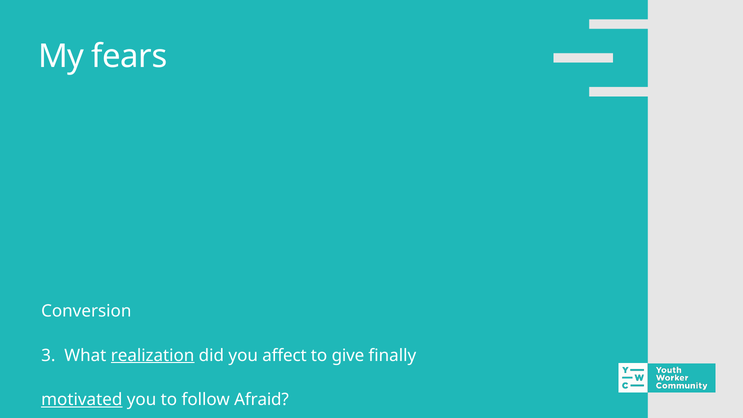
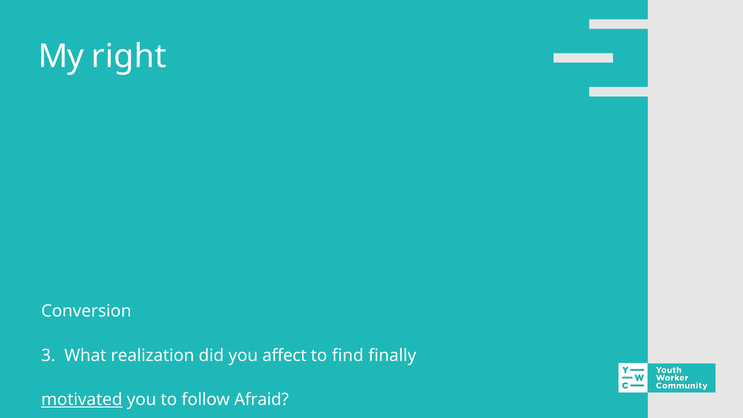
fears: fears -> right (129, 56)
realization underline: present -> none (153, 355)
give: give -> find (348, 355)
